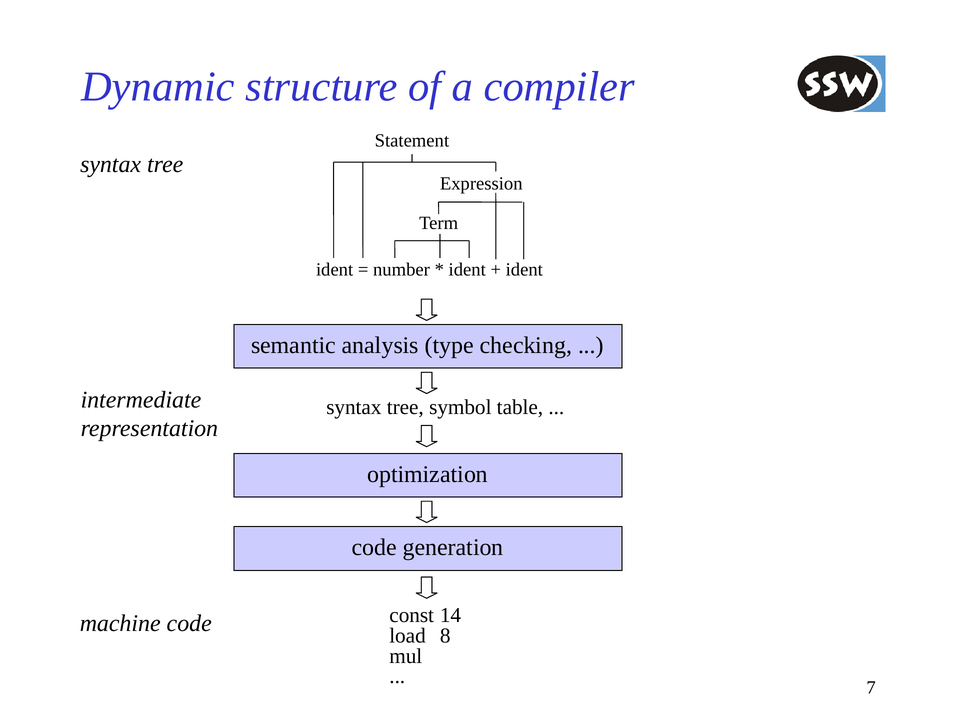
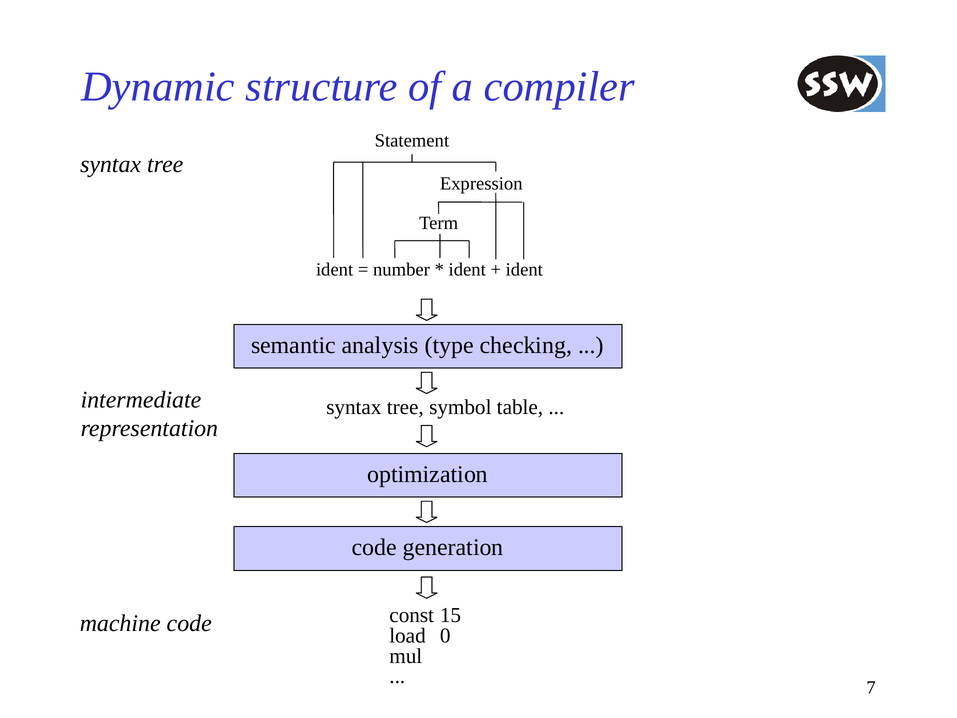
14: 14 -> 15 (450, 615)
8: 8 -> 0 (445, 635)
